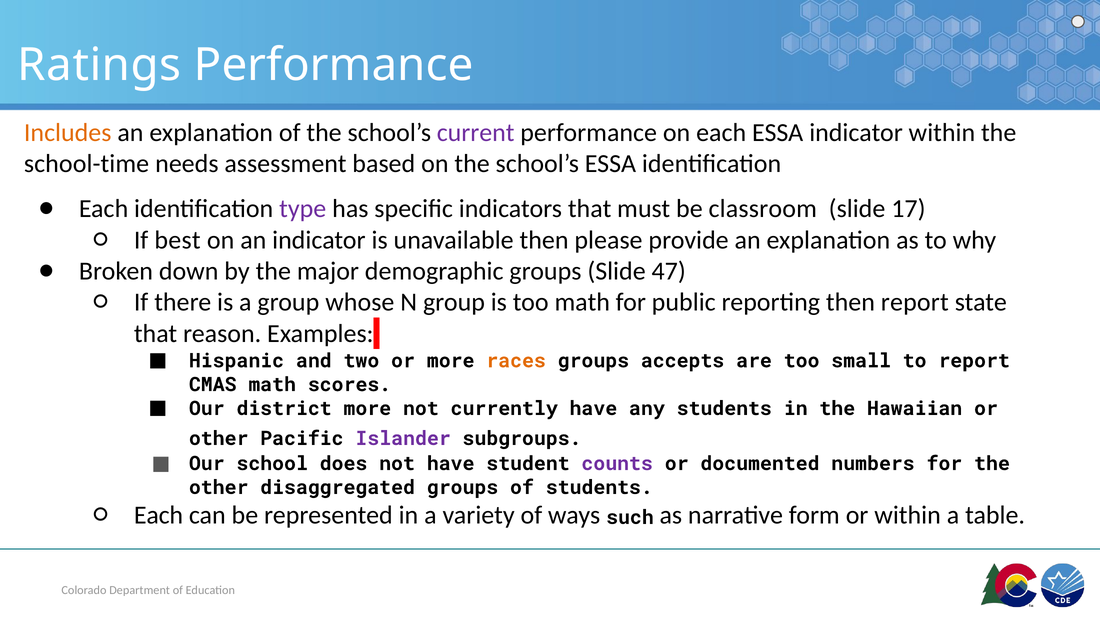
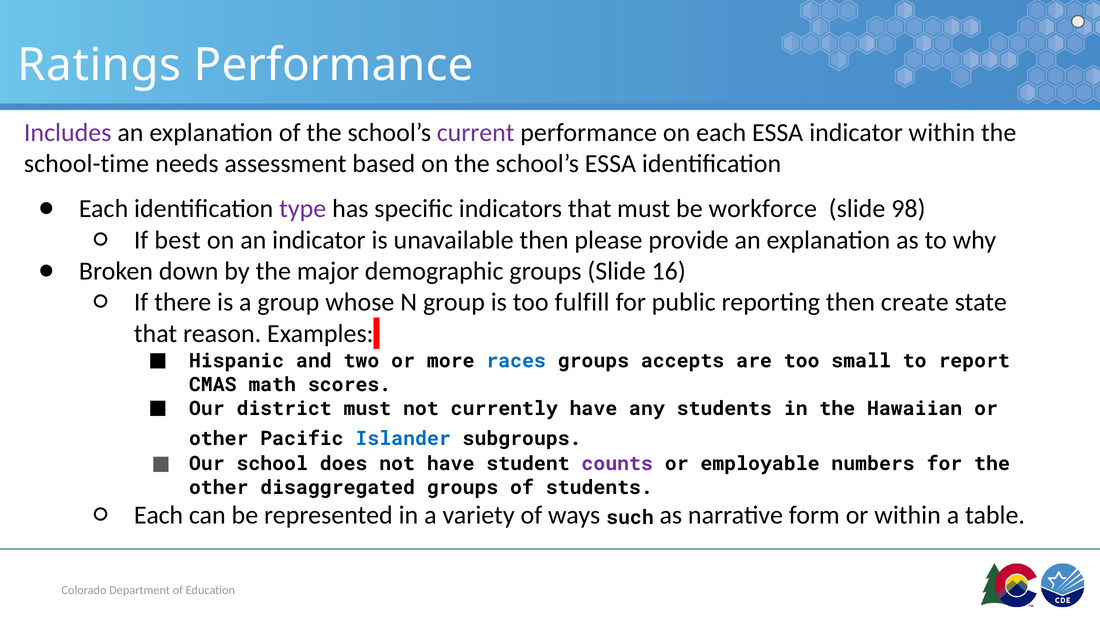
Includes colour: orange -> purple (68, 133)
classroom: classroom -> workforce (763, 209)
17: 17 -> 98 (908, 209)
47: 47 -> 16 (669, 271)
too math: math -> fulfill (582, 302)
then report: report -> create (915, 302)
races colour: orange -> blue (516, 361)
district more: more -> must (367, 408)
Islander colour: purple -> blue (403, 438)
documented: documented -> employable (760, 463)
